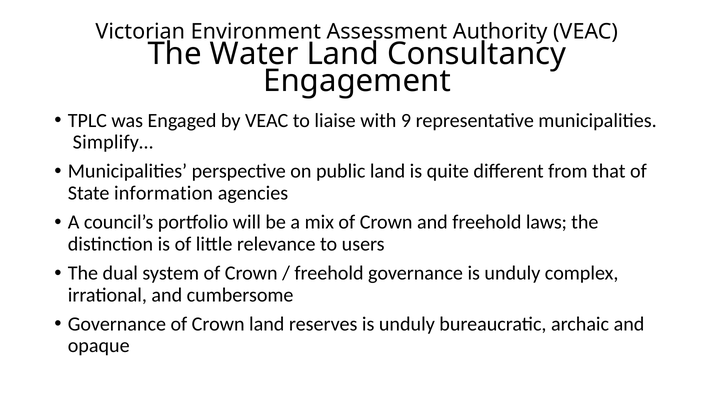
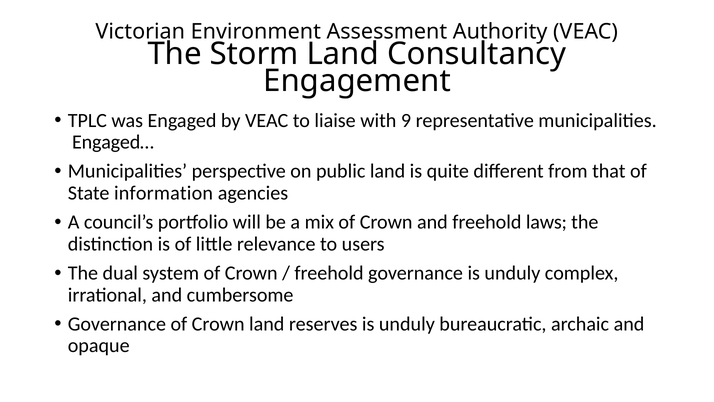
Water: Water -> Storm (254, 54)
Simplify…: Simplify… -> Engaged… (113, 142)
